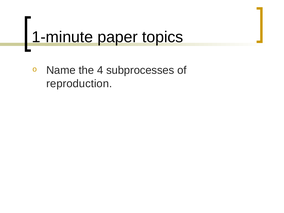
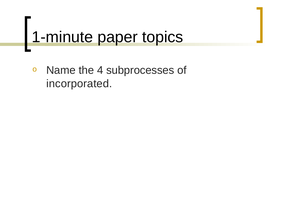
reproduction: reproduction -> incorporated (79, 84)
